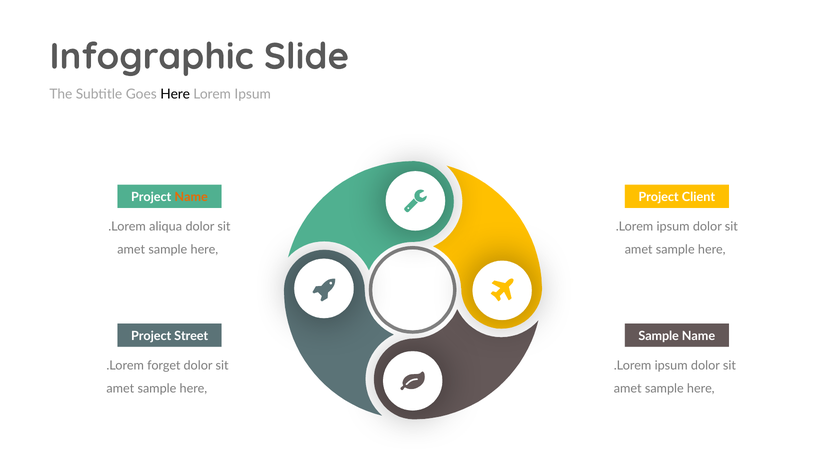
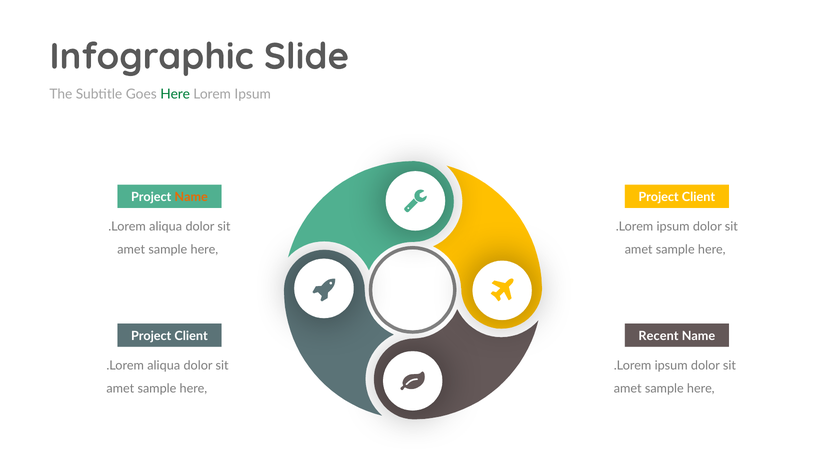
Here colour: black -> green (175, 94)
Street: Street -> Client (191, 336)
Sample: Sample -> Recent (659, 336)
forget: forget -> aliqua (164, 365)
